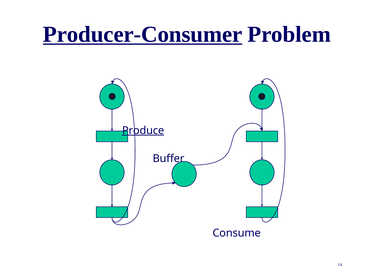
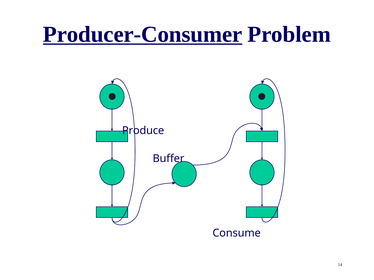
Produce underline: present -> none (143, 131)
